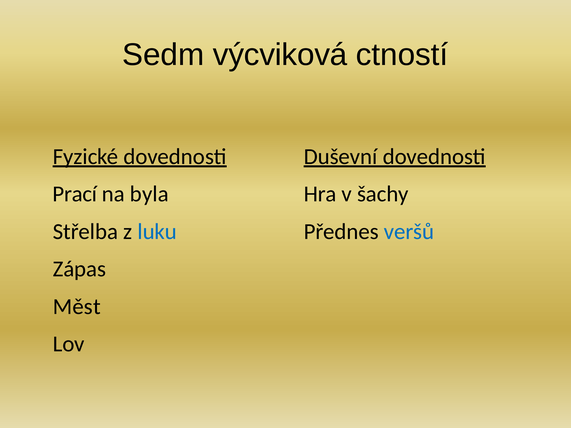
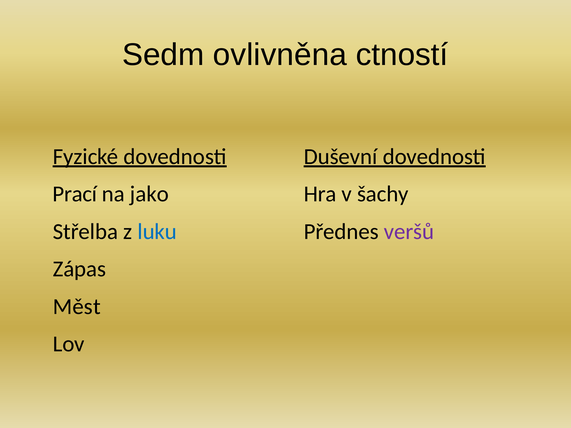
výcviková: výcviková -> ovlivněna (280, 55)
byla: byla -> jako (149, 194)
veršů colour: blue -> purple (409, 232)
